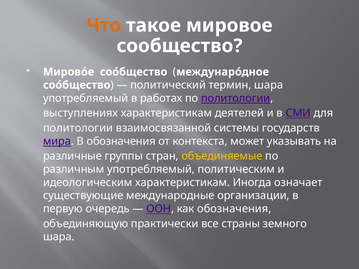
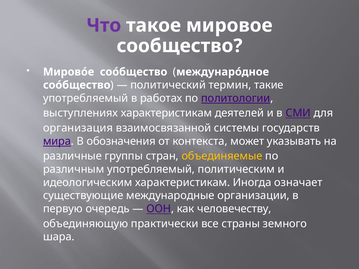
Что colour: orange -> purple (104, 25)
термин шара: шара -> такие (269, 85)
политологии: политологии -> организация (78, 128)
как обозначения: обозначения -> человечеству (234, 209)
